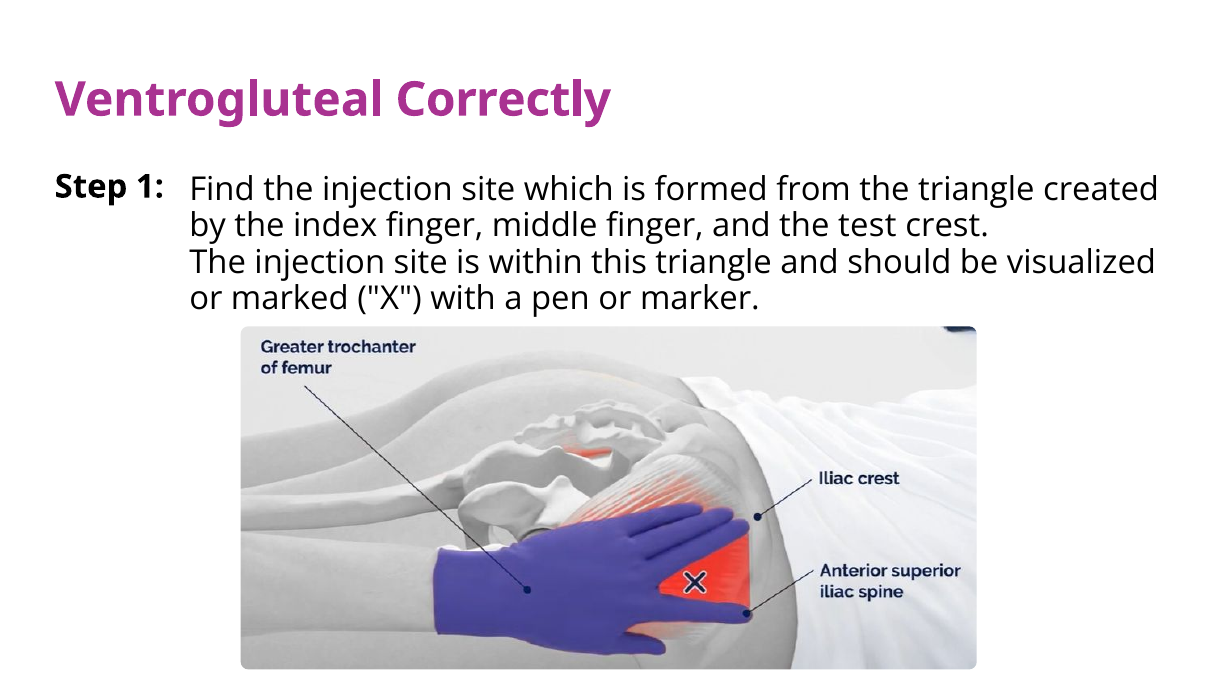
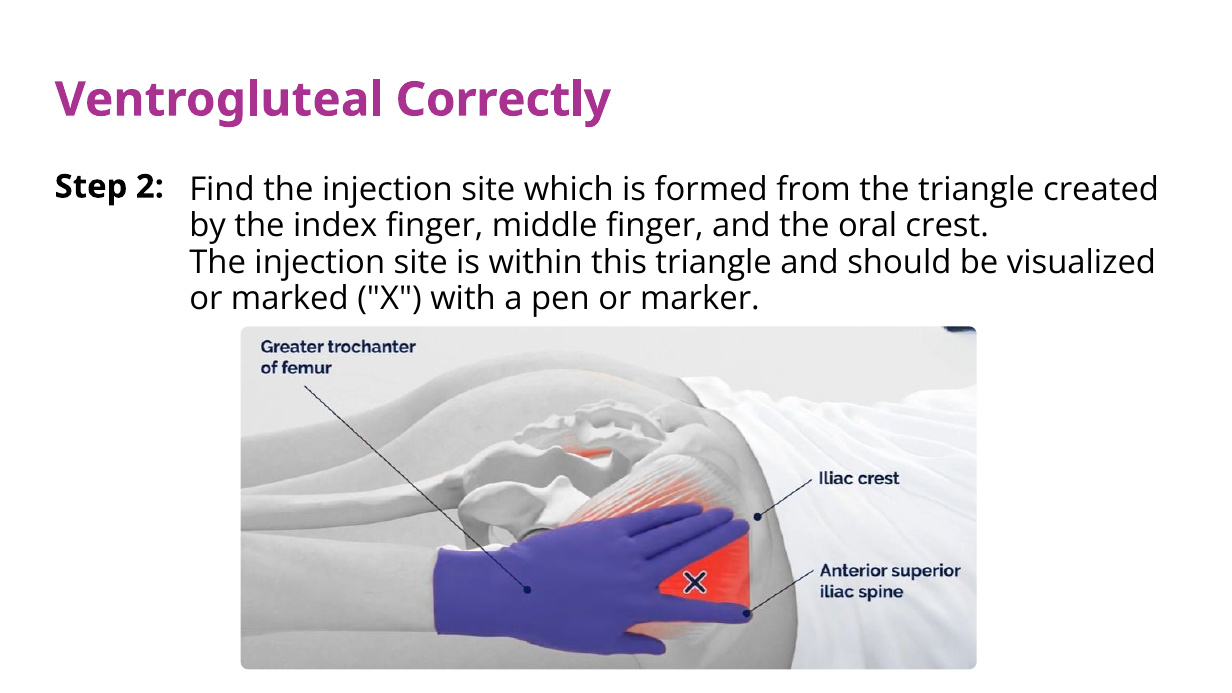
1: 1 -> 2 (150, 187)
test: test -> oral (868, 226)
